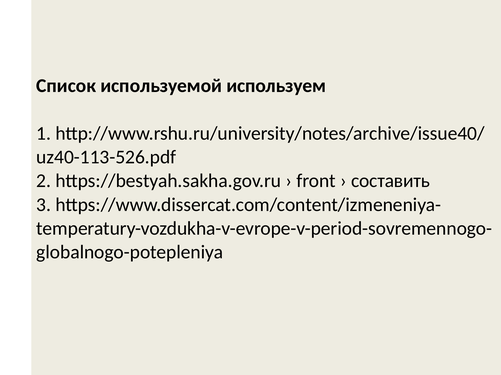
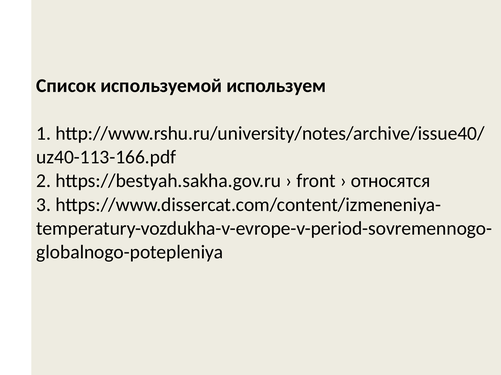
uz40-113-526.pdf: uz40-113-526.pdf -> uz40-113-166.pdf (106, 157)
составить: составить -> относятся (391, 181)
